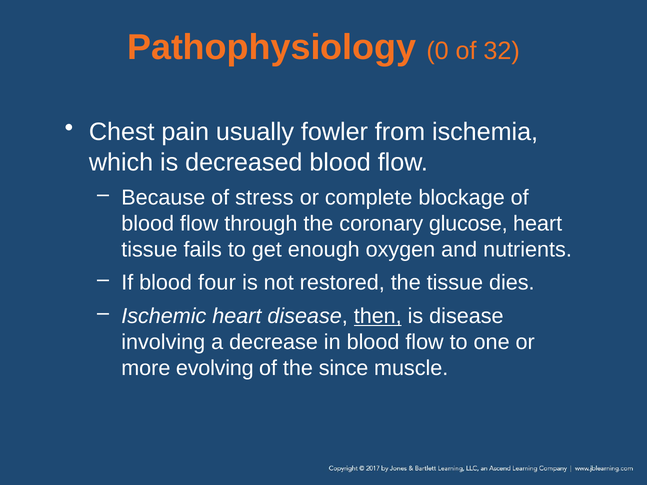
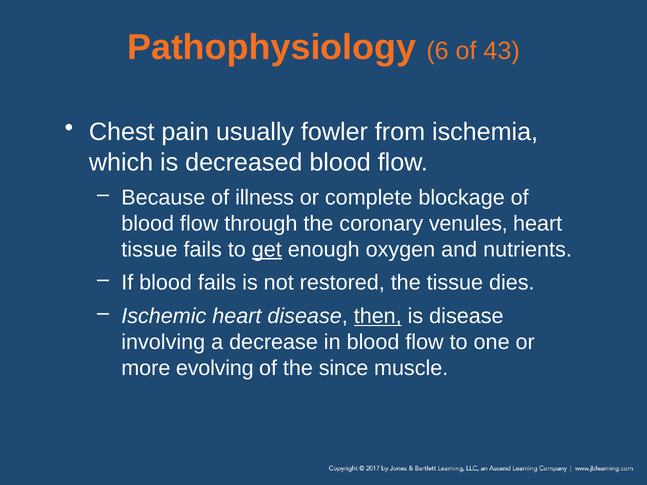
0: 0 -> 6 (438, 51)
32: 32 -> 43 (502, 51)
stress: stress -> illness (265, 198)
glucose: glucose -> venules (468, 224)
get underline: none -> present (267, 250)
blood four: four -> fails (217, 283)
